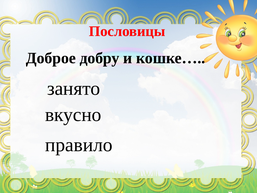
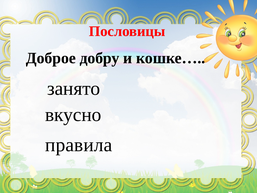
правило: правило -> правила (79, 145)
